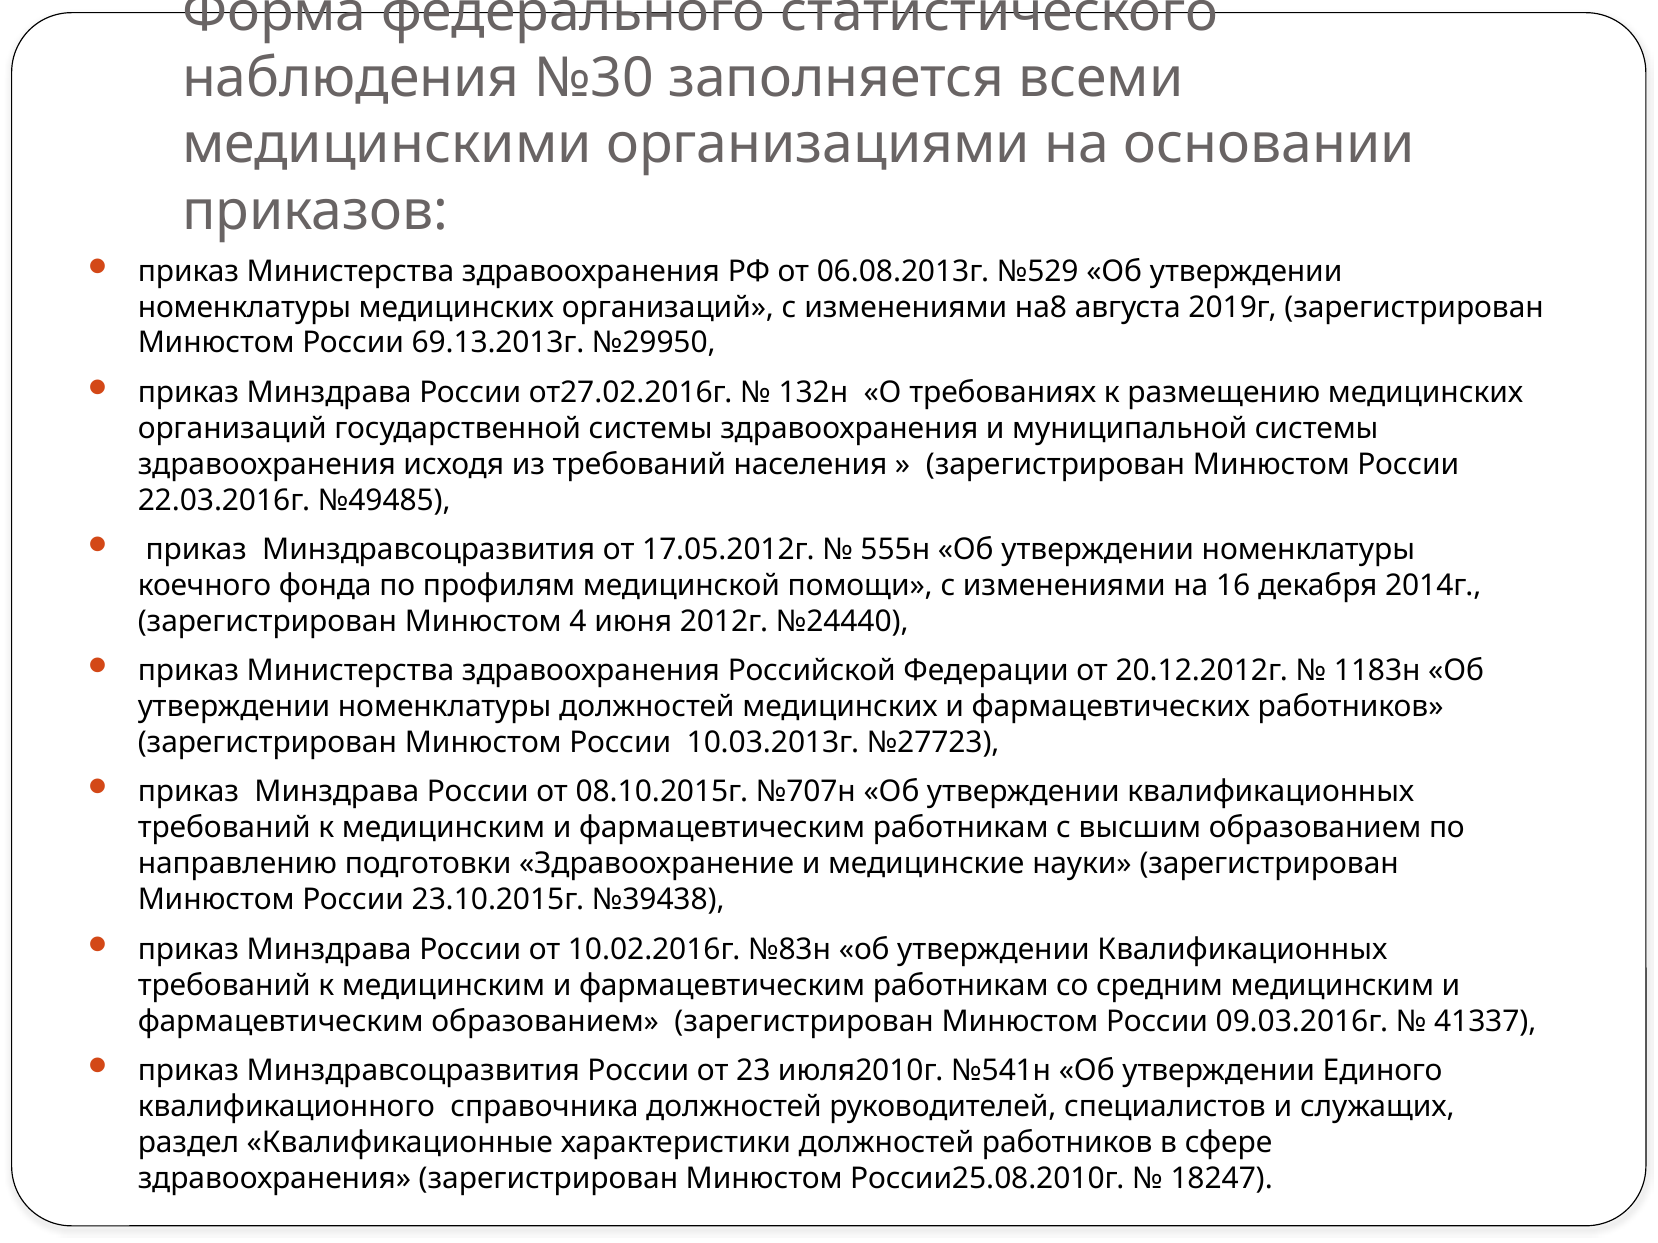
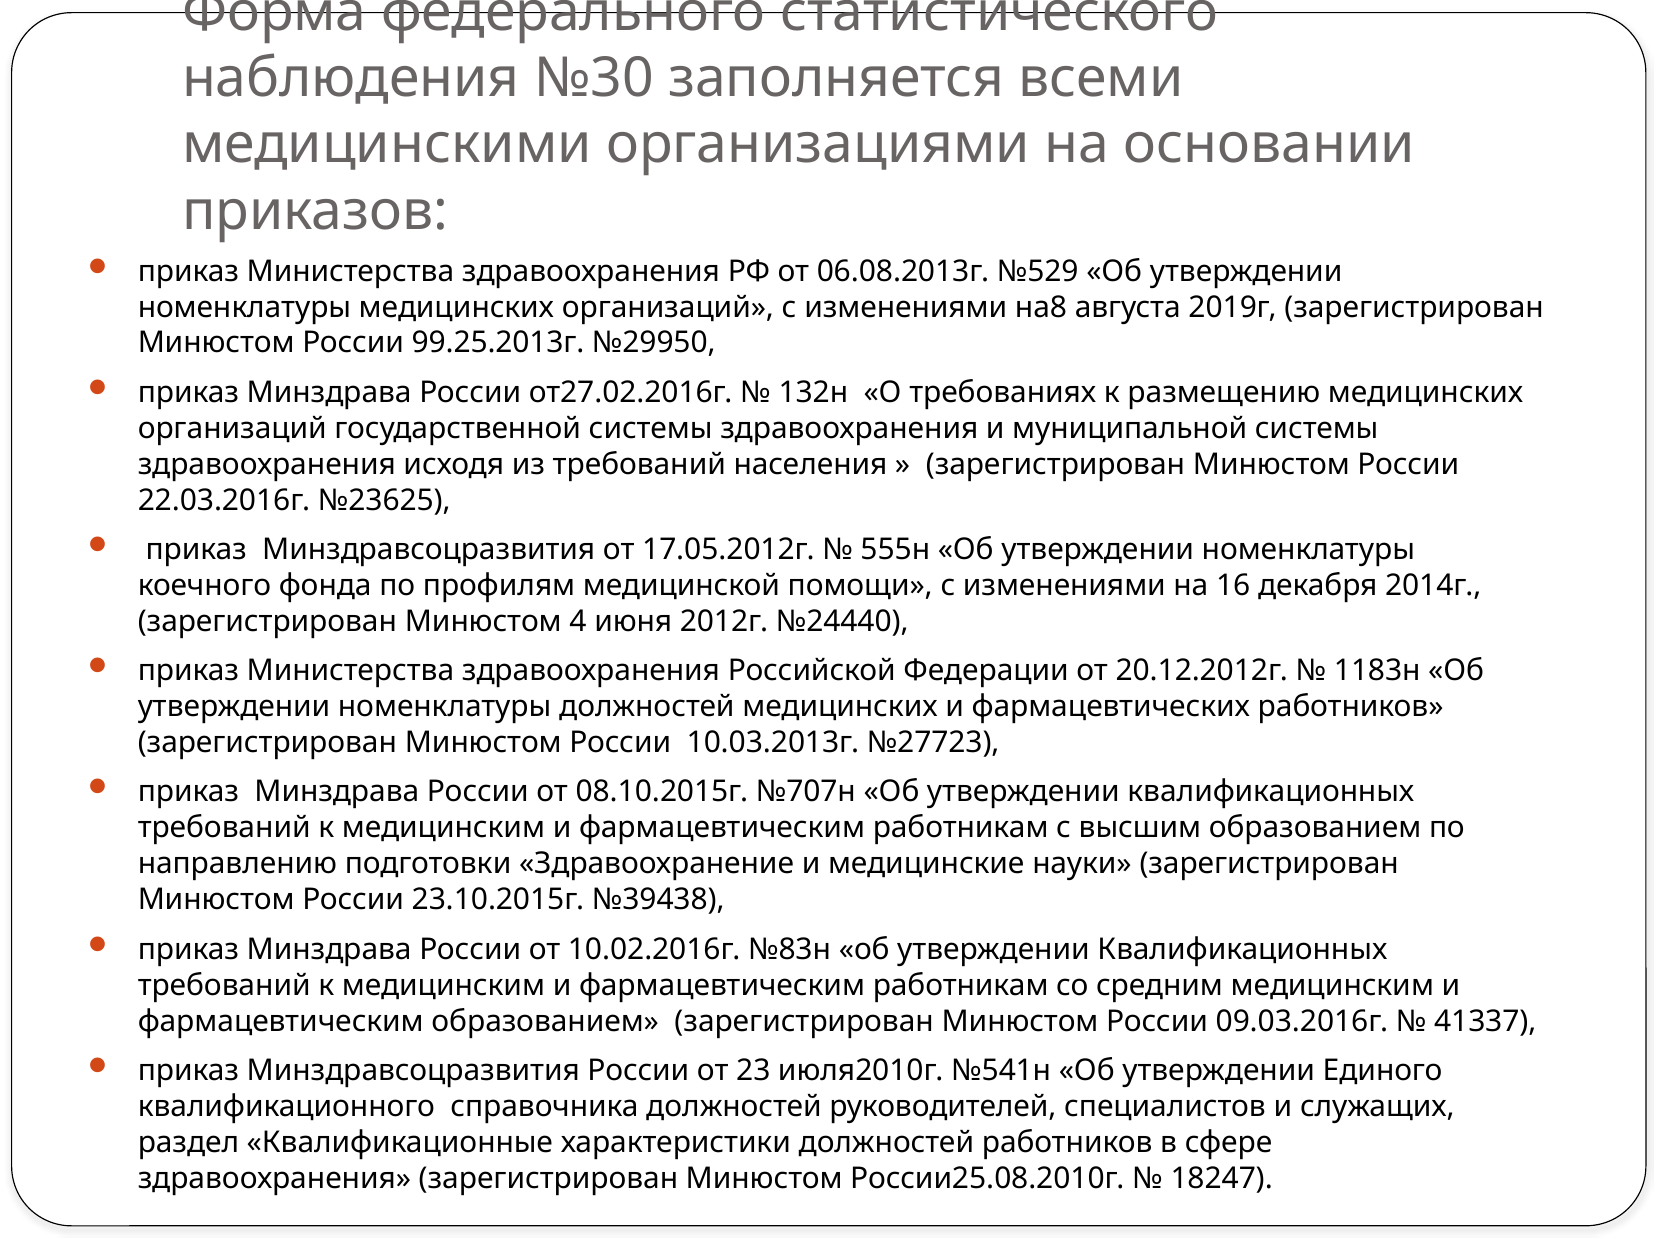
69.13.2013г: 69.13.2013г -> 99.25.2013г (498, 343)
№49485: №49485 -> №23625 (384, 501)
